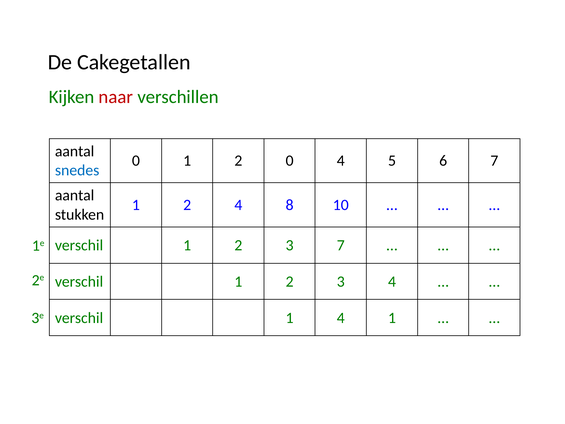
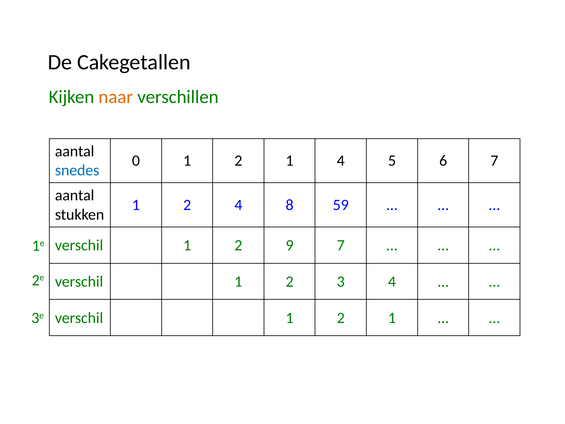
naar colour: red -> orange (116, 97)
0 1 2 0: 0 -> 1 (290, 161)
10: 10 -> 59 (341, 205)
3: 3 -> 9 (290, 245)
4: 4 -> 2 (341, 318)
